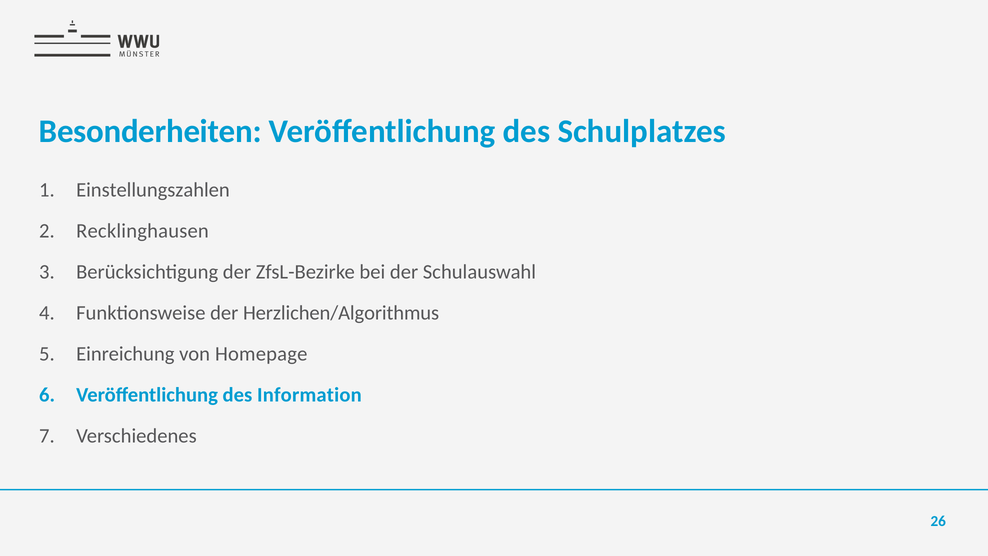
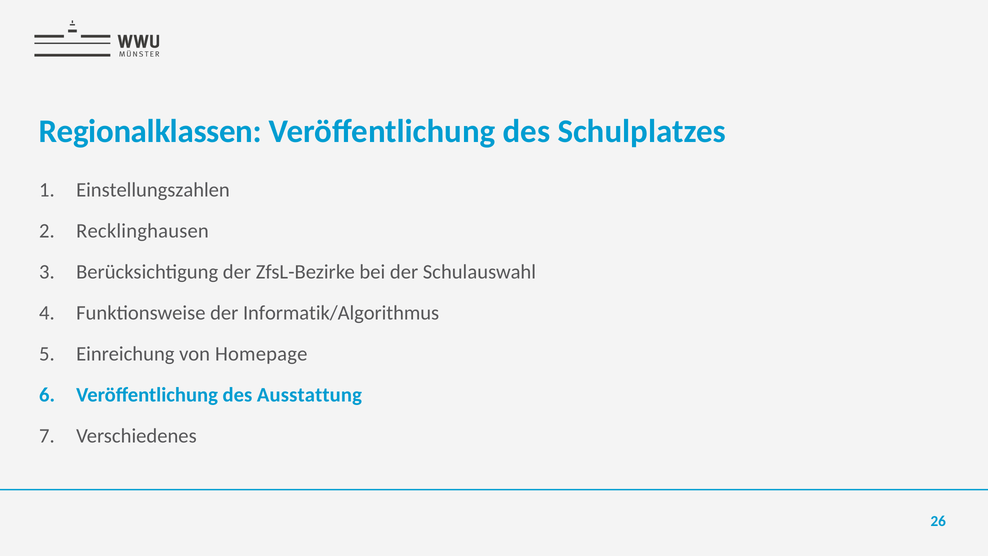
Besonderheiten: Besonderheiten -> Regionalklassen (150, 132)
Herzlichen/Algorithmus: Herzlichen/Algorithmus -> Informatik/Algorithmus (341, 313)
Information: Information -> Ausstattung (309, 395)
